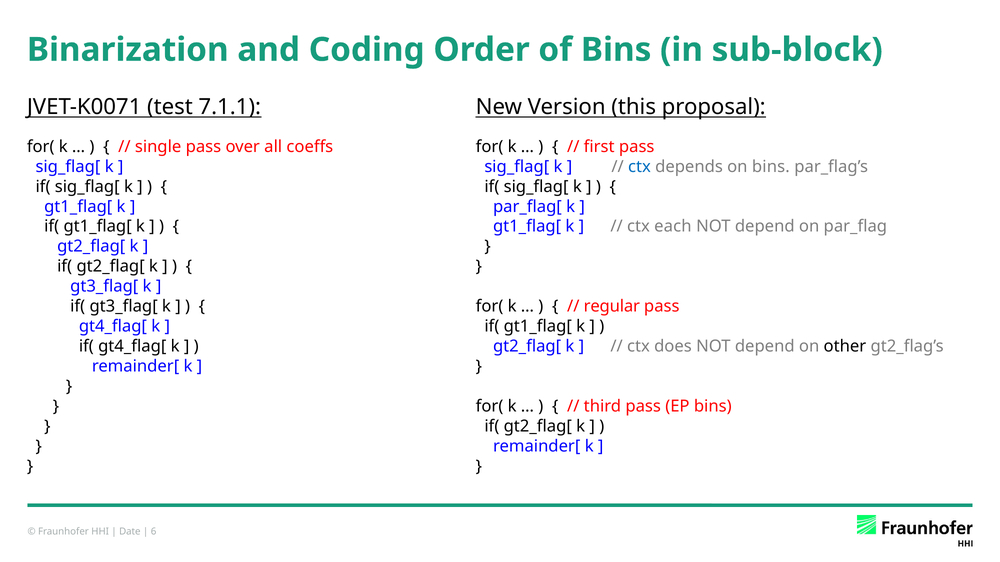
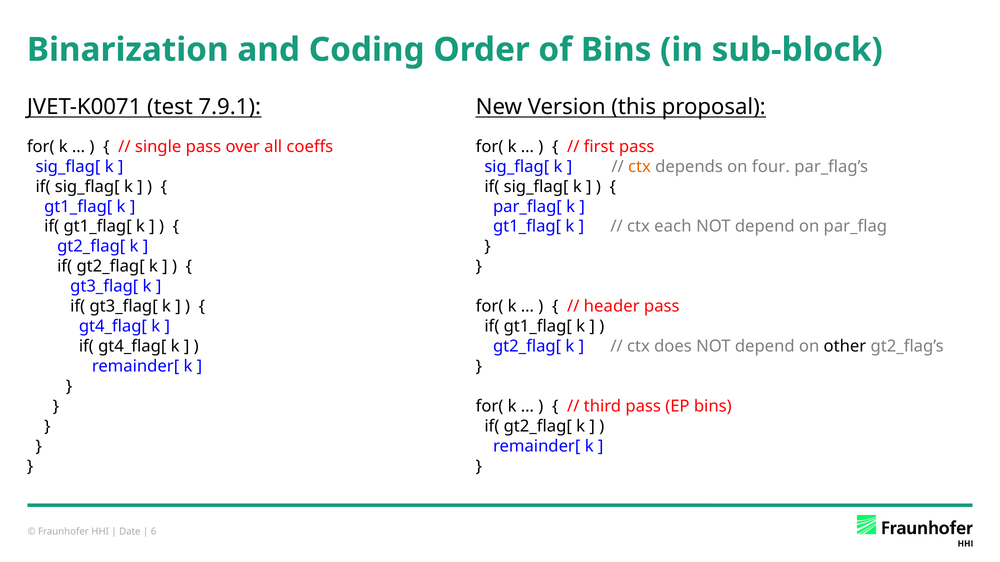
7.1.1: 7.1.1 -> 7.9.1 (230, 107)
ctx colour: blue -> orange (639, 167)
on bins: bins -> four (771, 167)
regular: regular -> header (612, 307)
